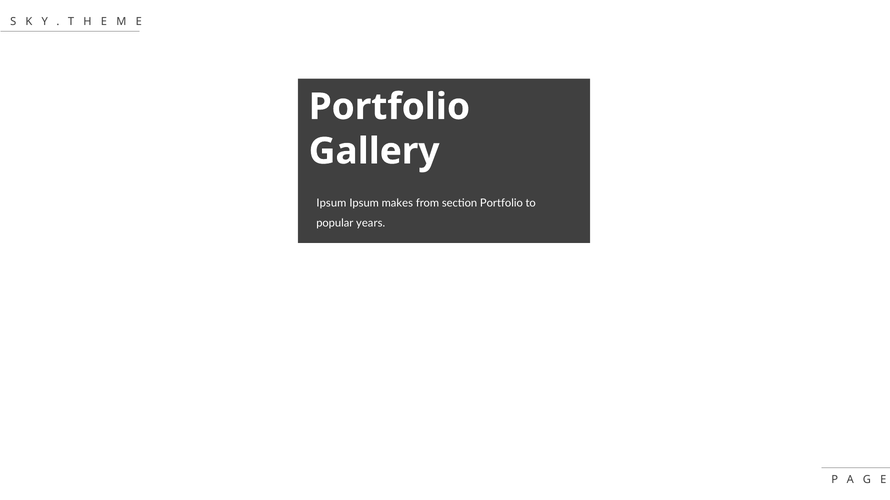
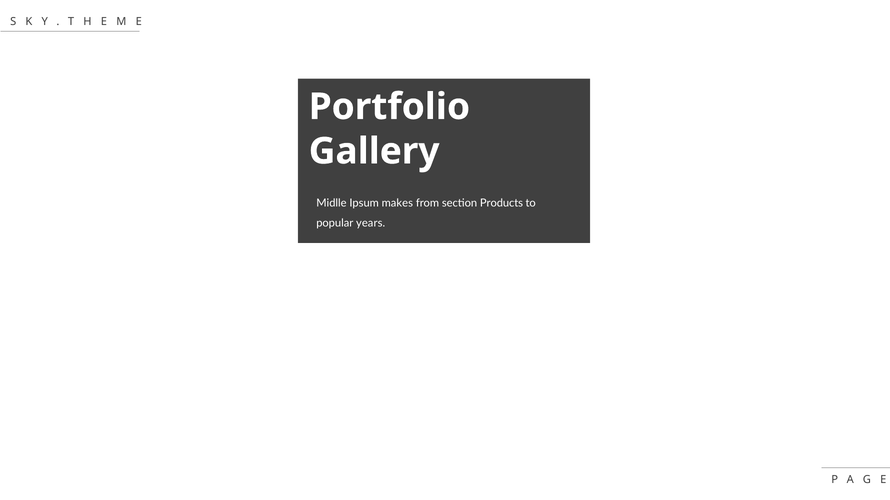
Ipsum: Ipsum -> Midlle (331, 203)
section Portfolio: Portfolio -> Products (501, 203)
